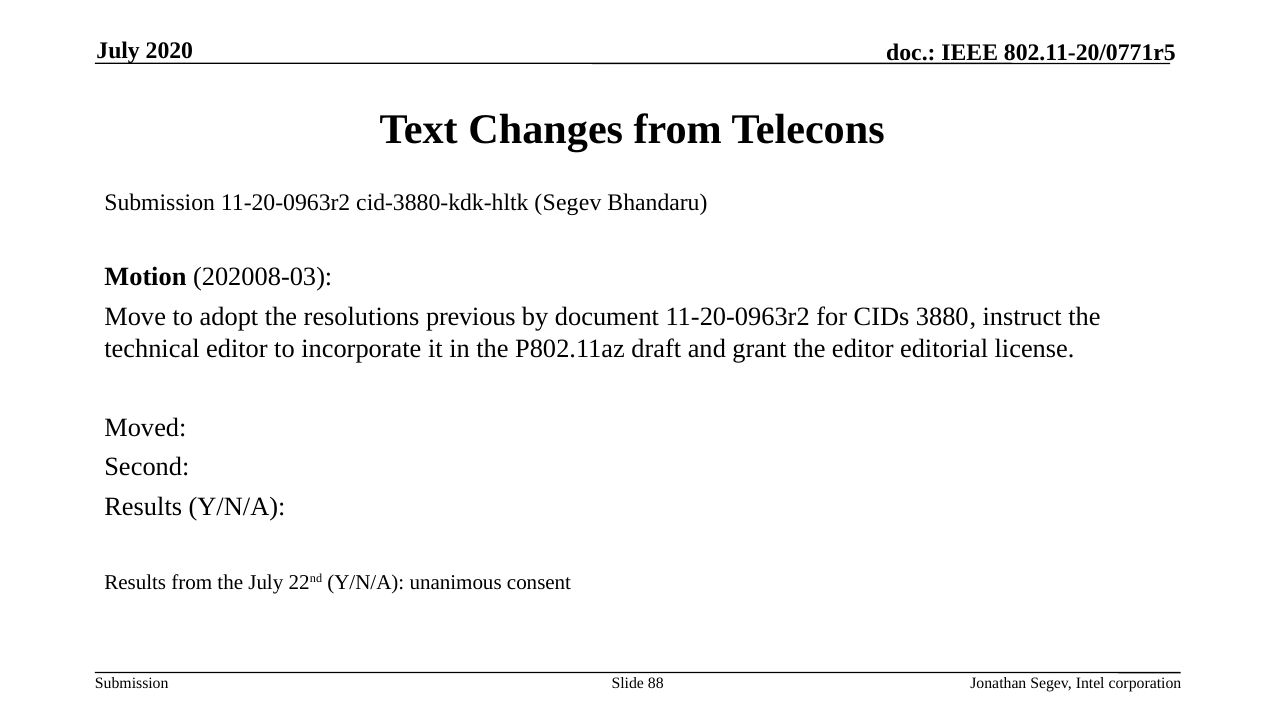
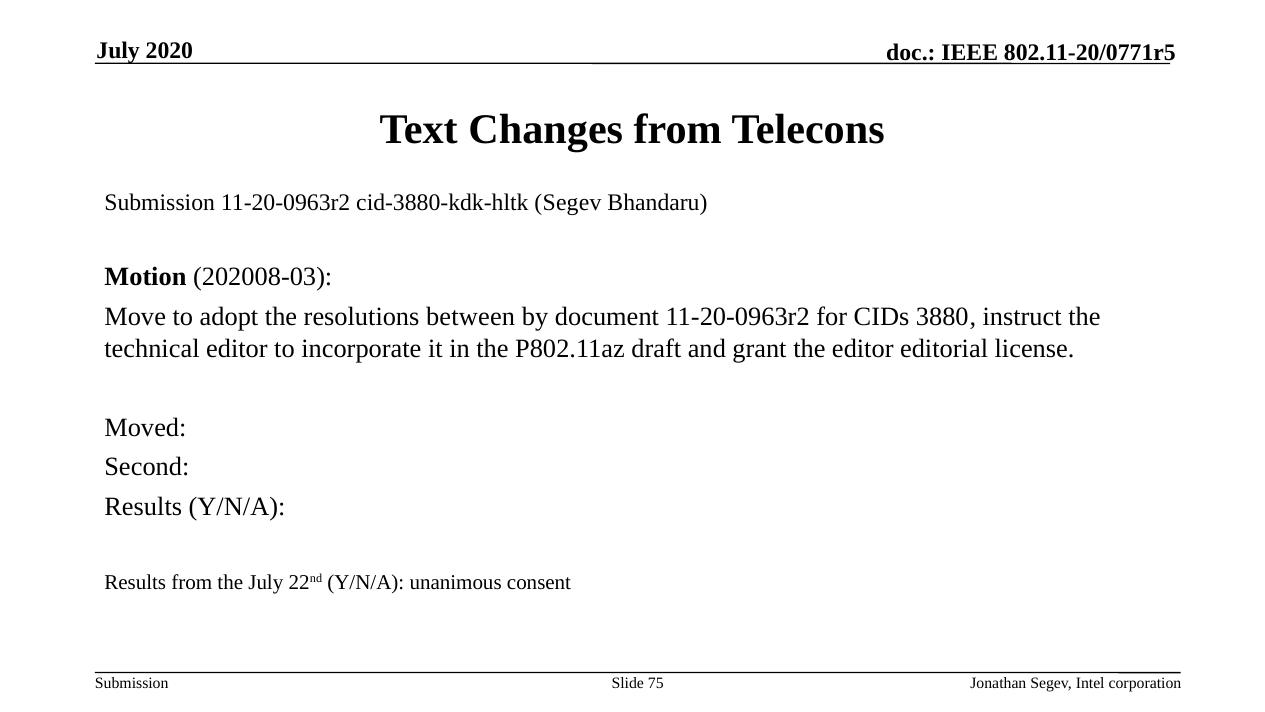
previous: previous -> between (471, 316)
88: 88 -> 75 (656, 682)
